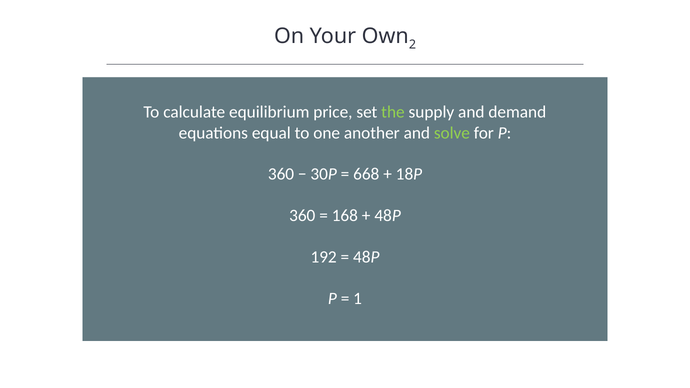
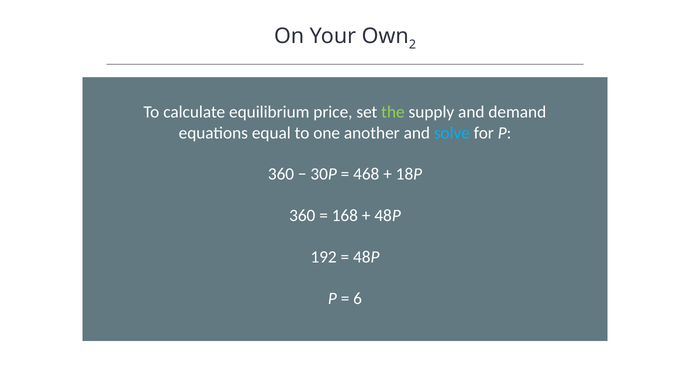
solve colour: light green -> light blue (452, 133)
668: 668 -> 468 (366, 174)
1: 1 -> 6 (358, 299)
